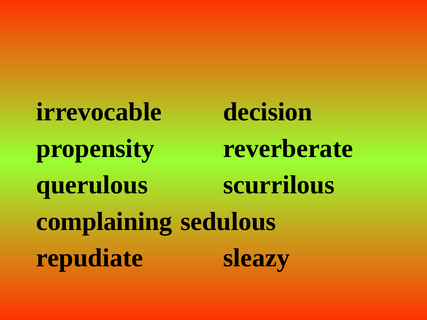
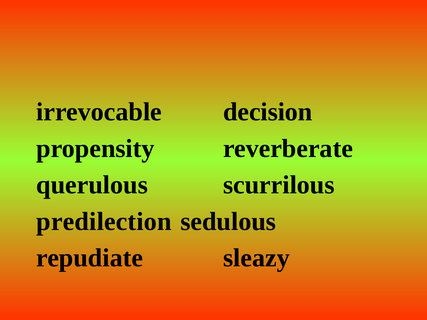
complaining: complaining -> predilection (104, 222)
